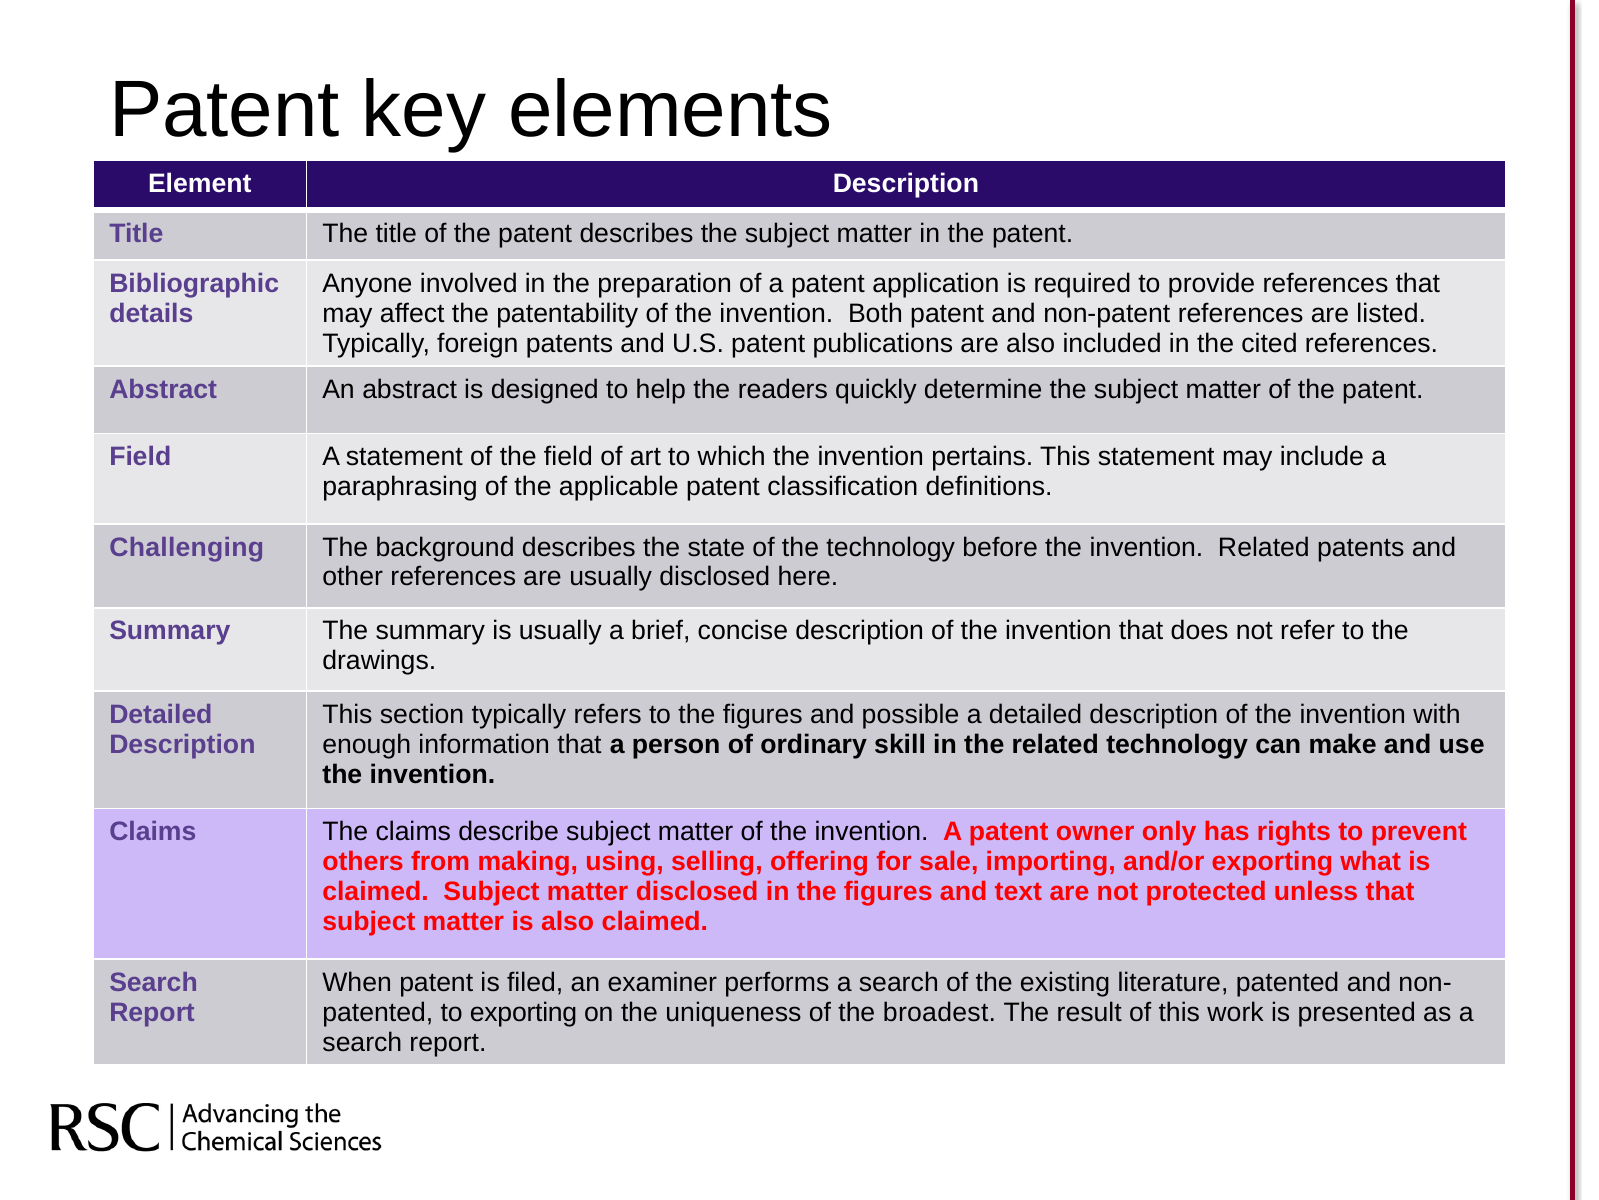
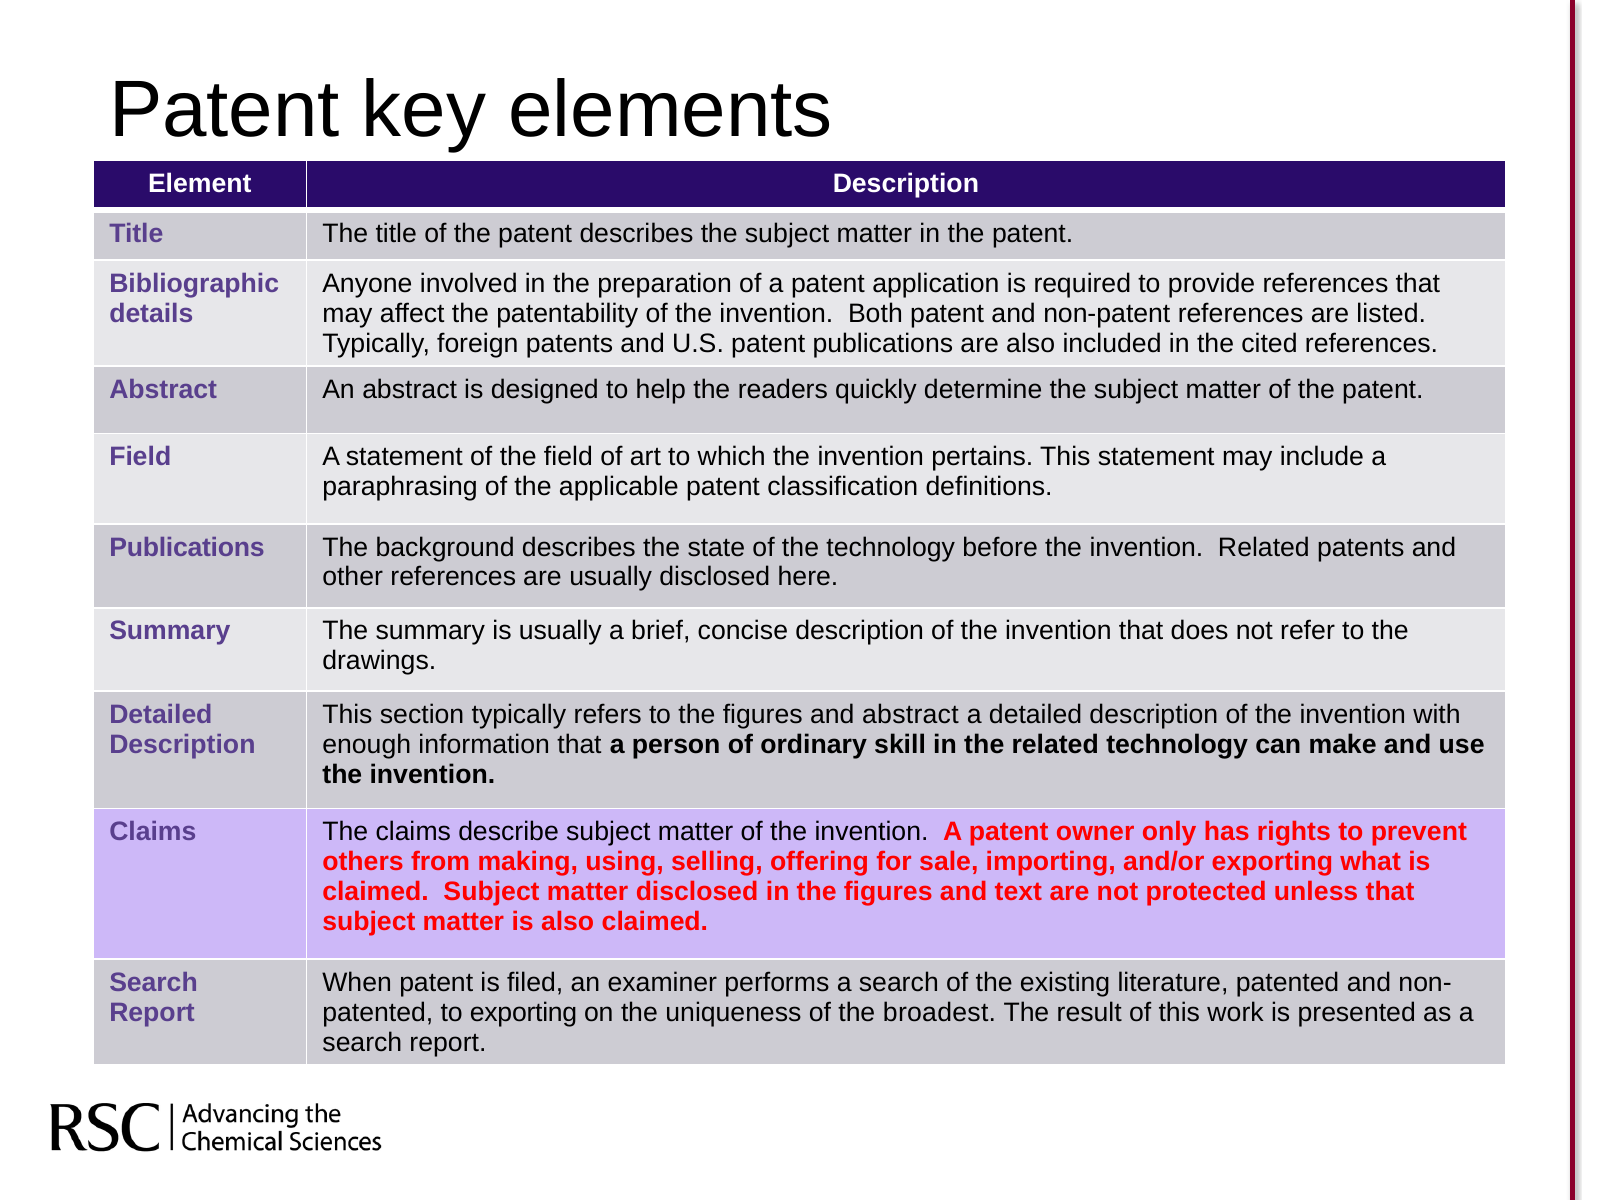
Challenging: Challenging -> Publications (187, 547)
and possible: possible -> abstract (910, 714)
